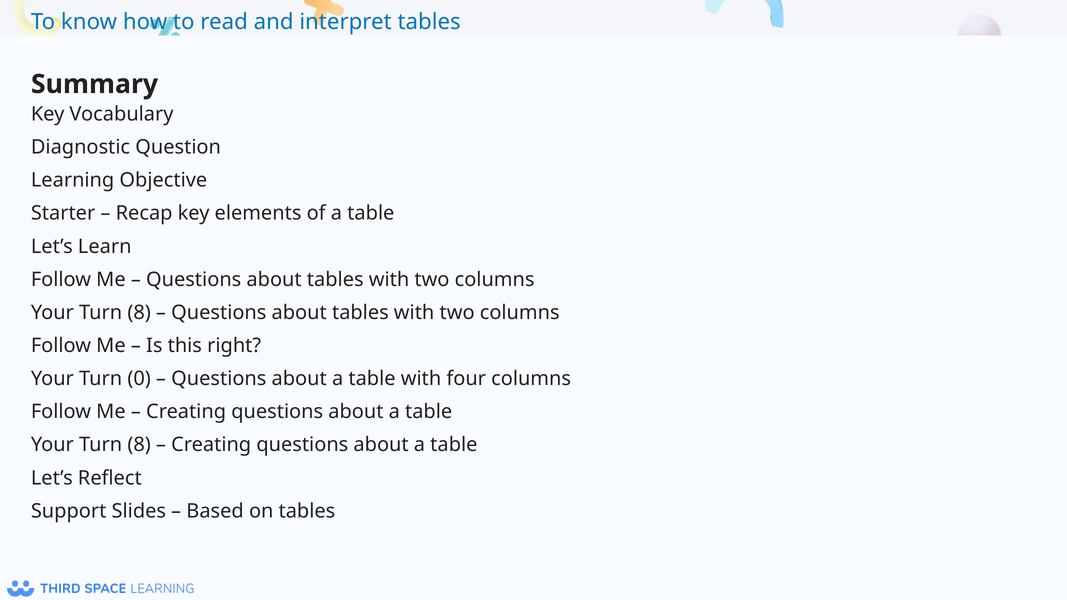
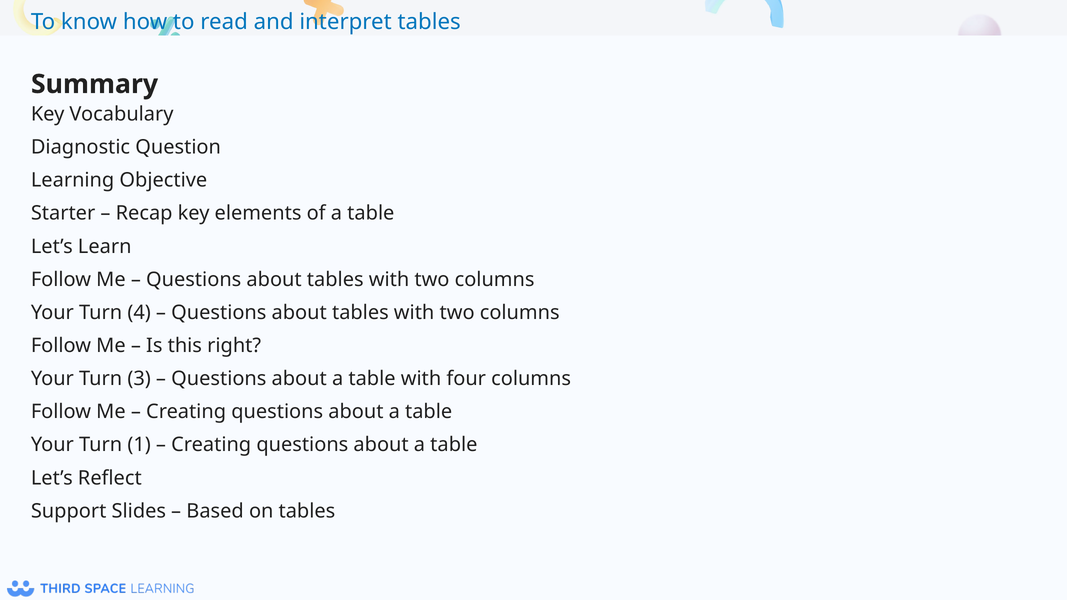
8: 8 -> 4 (139, 313)
0: 0 -> 3 (139, 379)
8: 8 -> 1 (139, 445)
